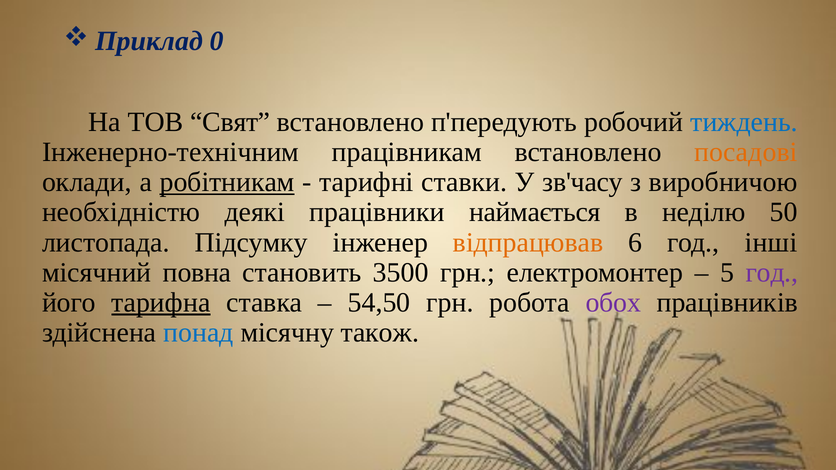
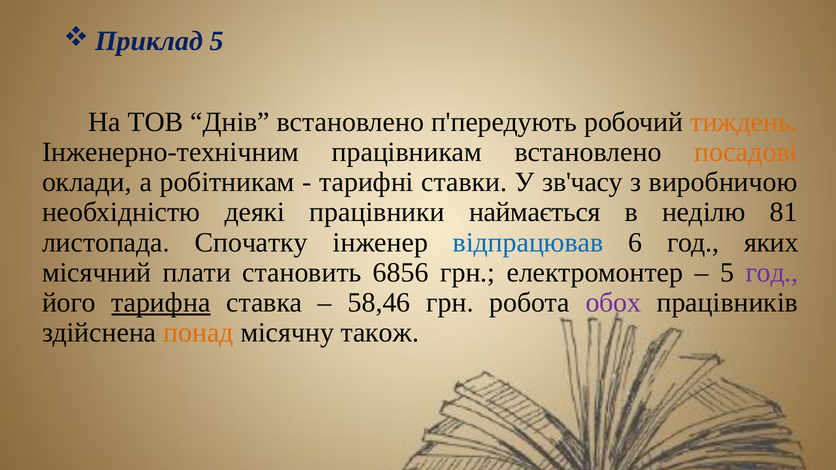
0: 0 -> 5 (217, 41)
Свят: Свят -> Днів (230, 122)
тиждень colour: blue -> orange (744, 122)
робітникам underline: present -> none (227, 182)
50: 50 -> 81 (784, 212)
Підсумку: Підсумку -> Спочатку (251, 242)
відпрацював colour: orange -> blue (528, 242)
інші: інші -> яких (771, 242)
повна: повна -> плати (197, 273)
3500: 3500 -> 6856 (401, 273)
54,50: 54,50 -> 58,46 (379, 303)
понад colour: blue -> orange (198, 333)
